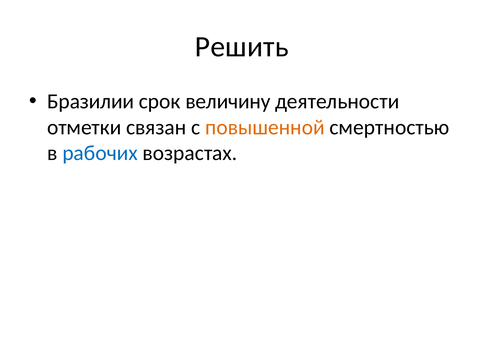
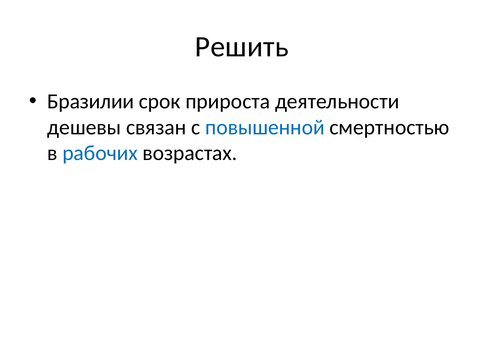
величину: величину -> прироста (228, 102)
отметки: отметки -> дешевы (84, 127)
повышенной colour: orange -> blue (265, 127)
